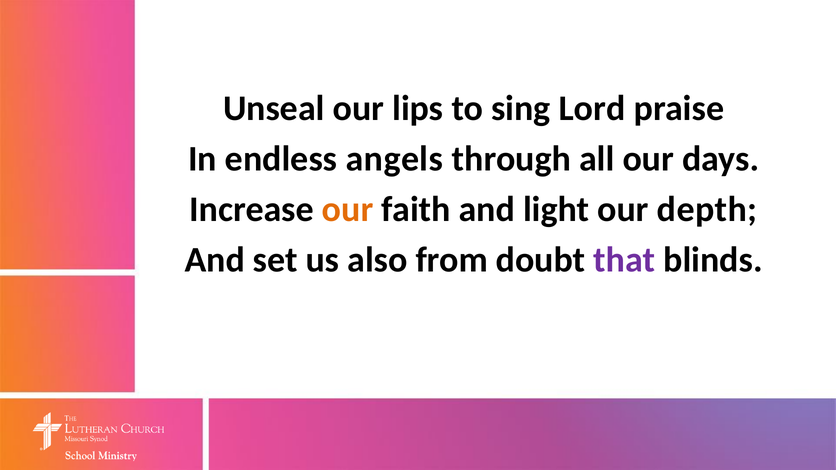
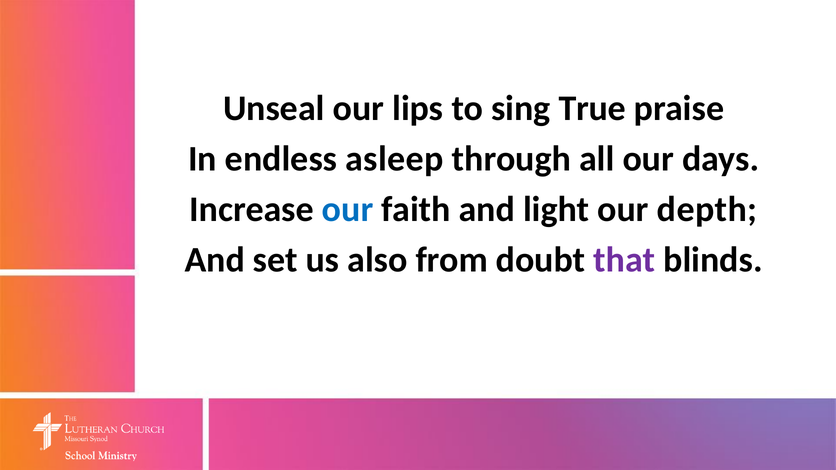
Lord: Lord -> True (592, 109)
angels: angels -> asleep (394, 159)
our colour: orange -> blue (348, 209)
